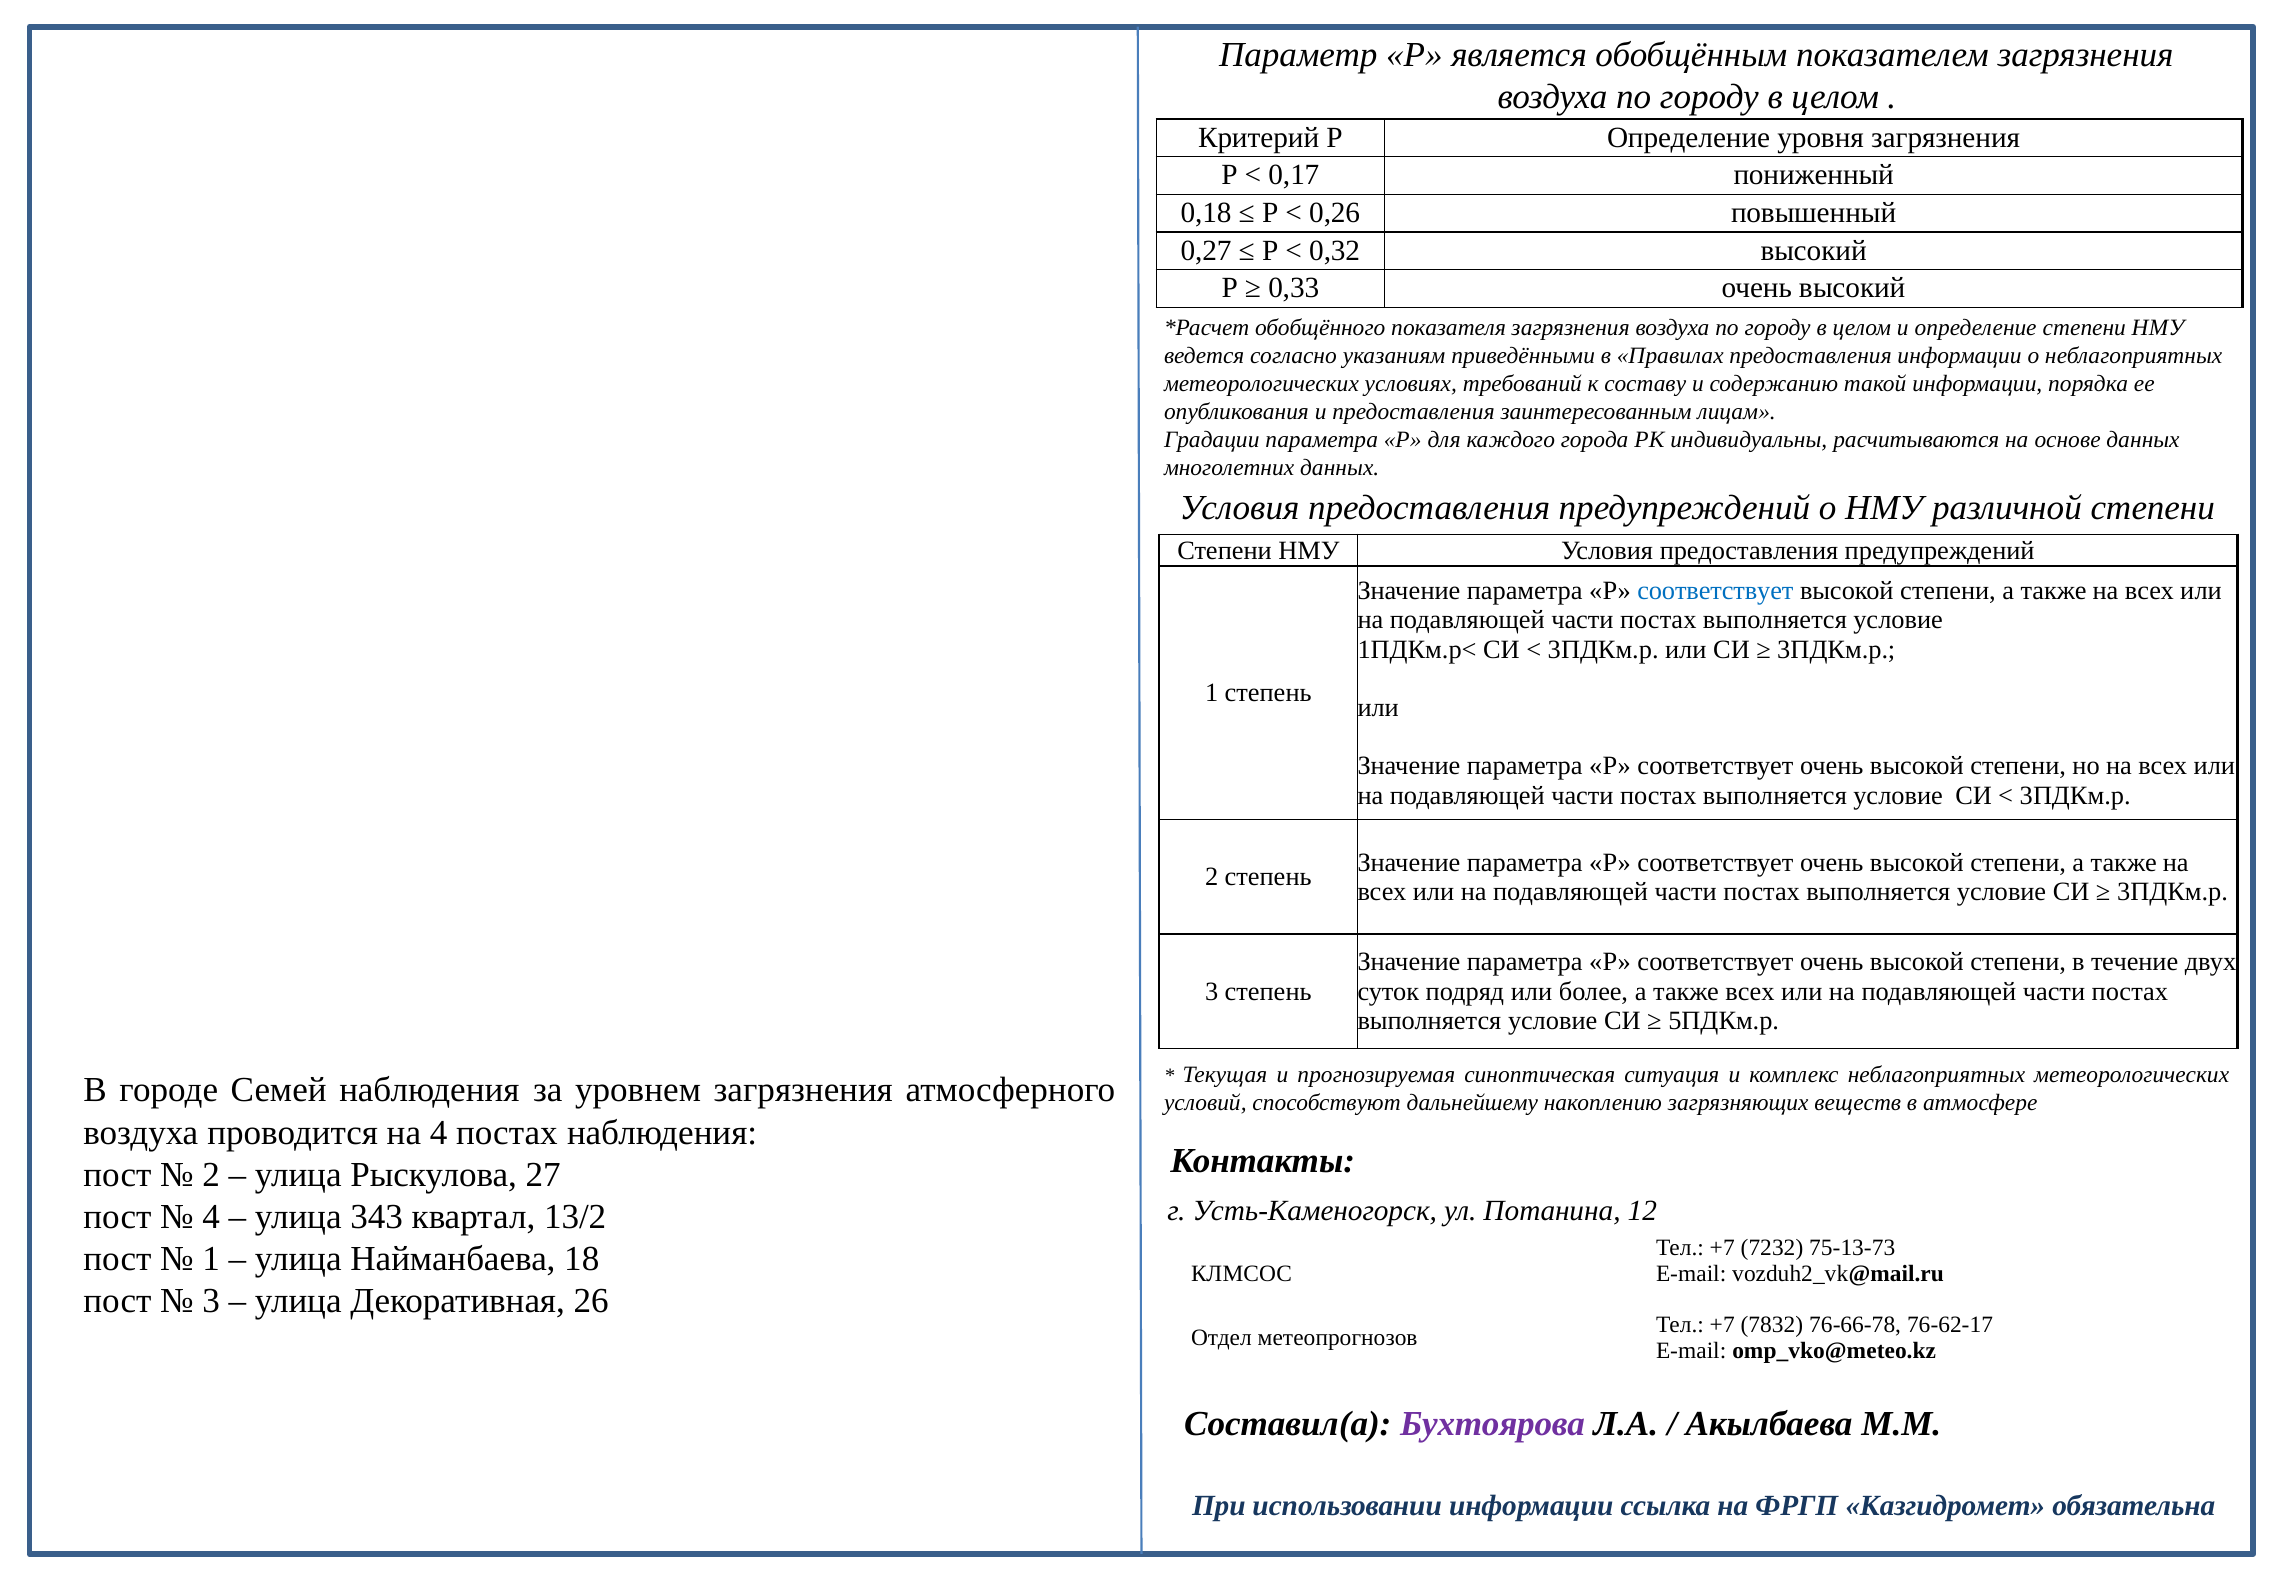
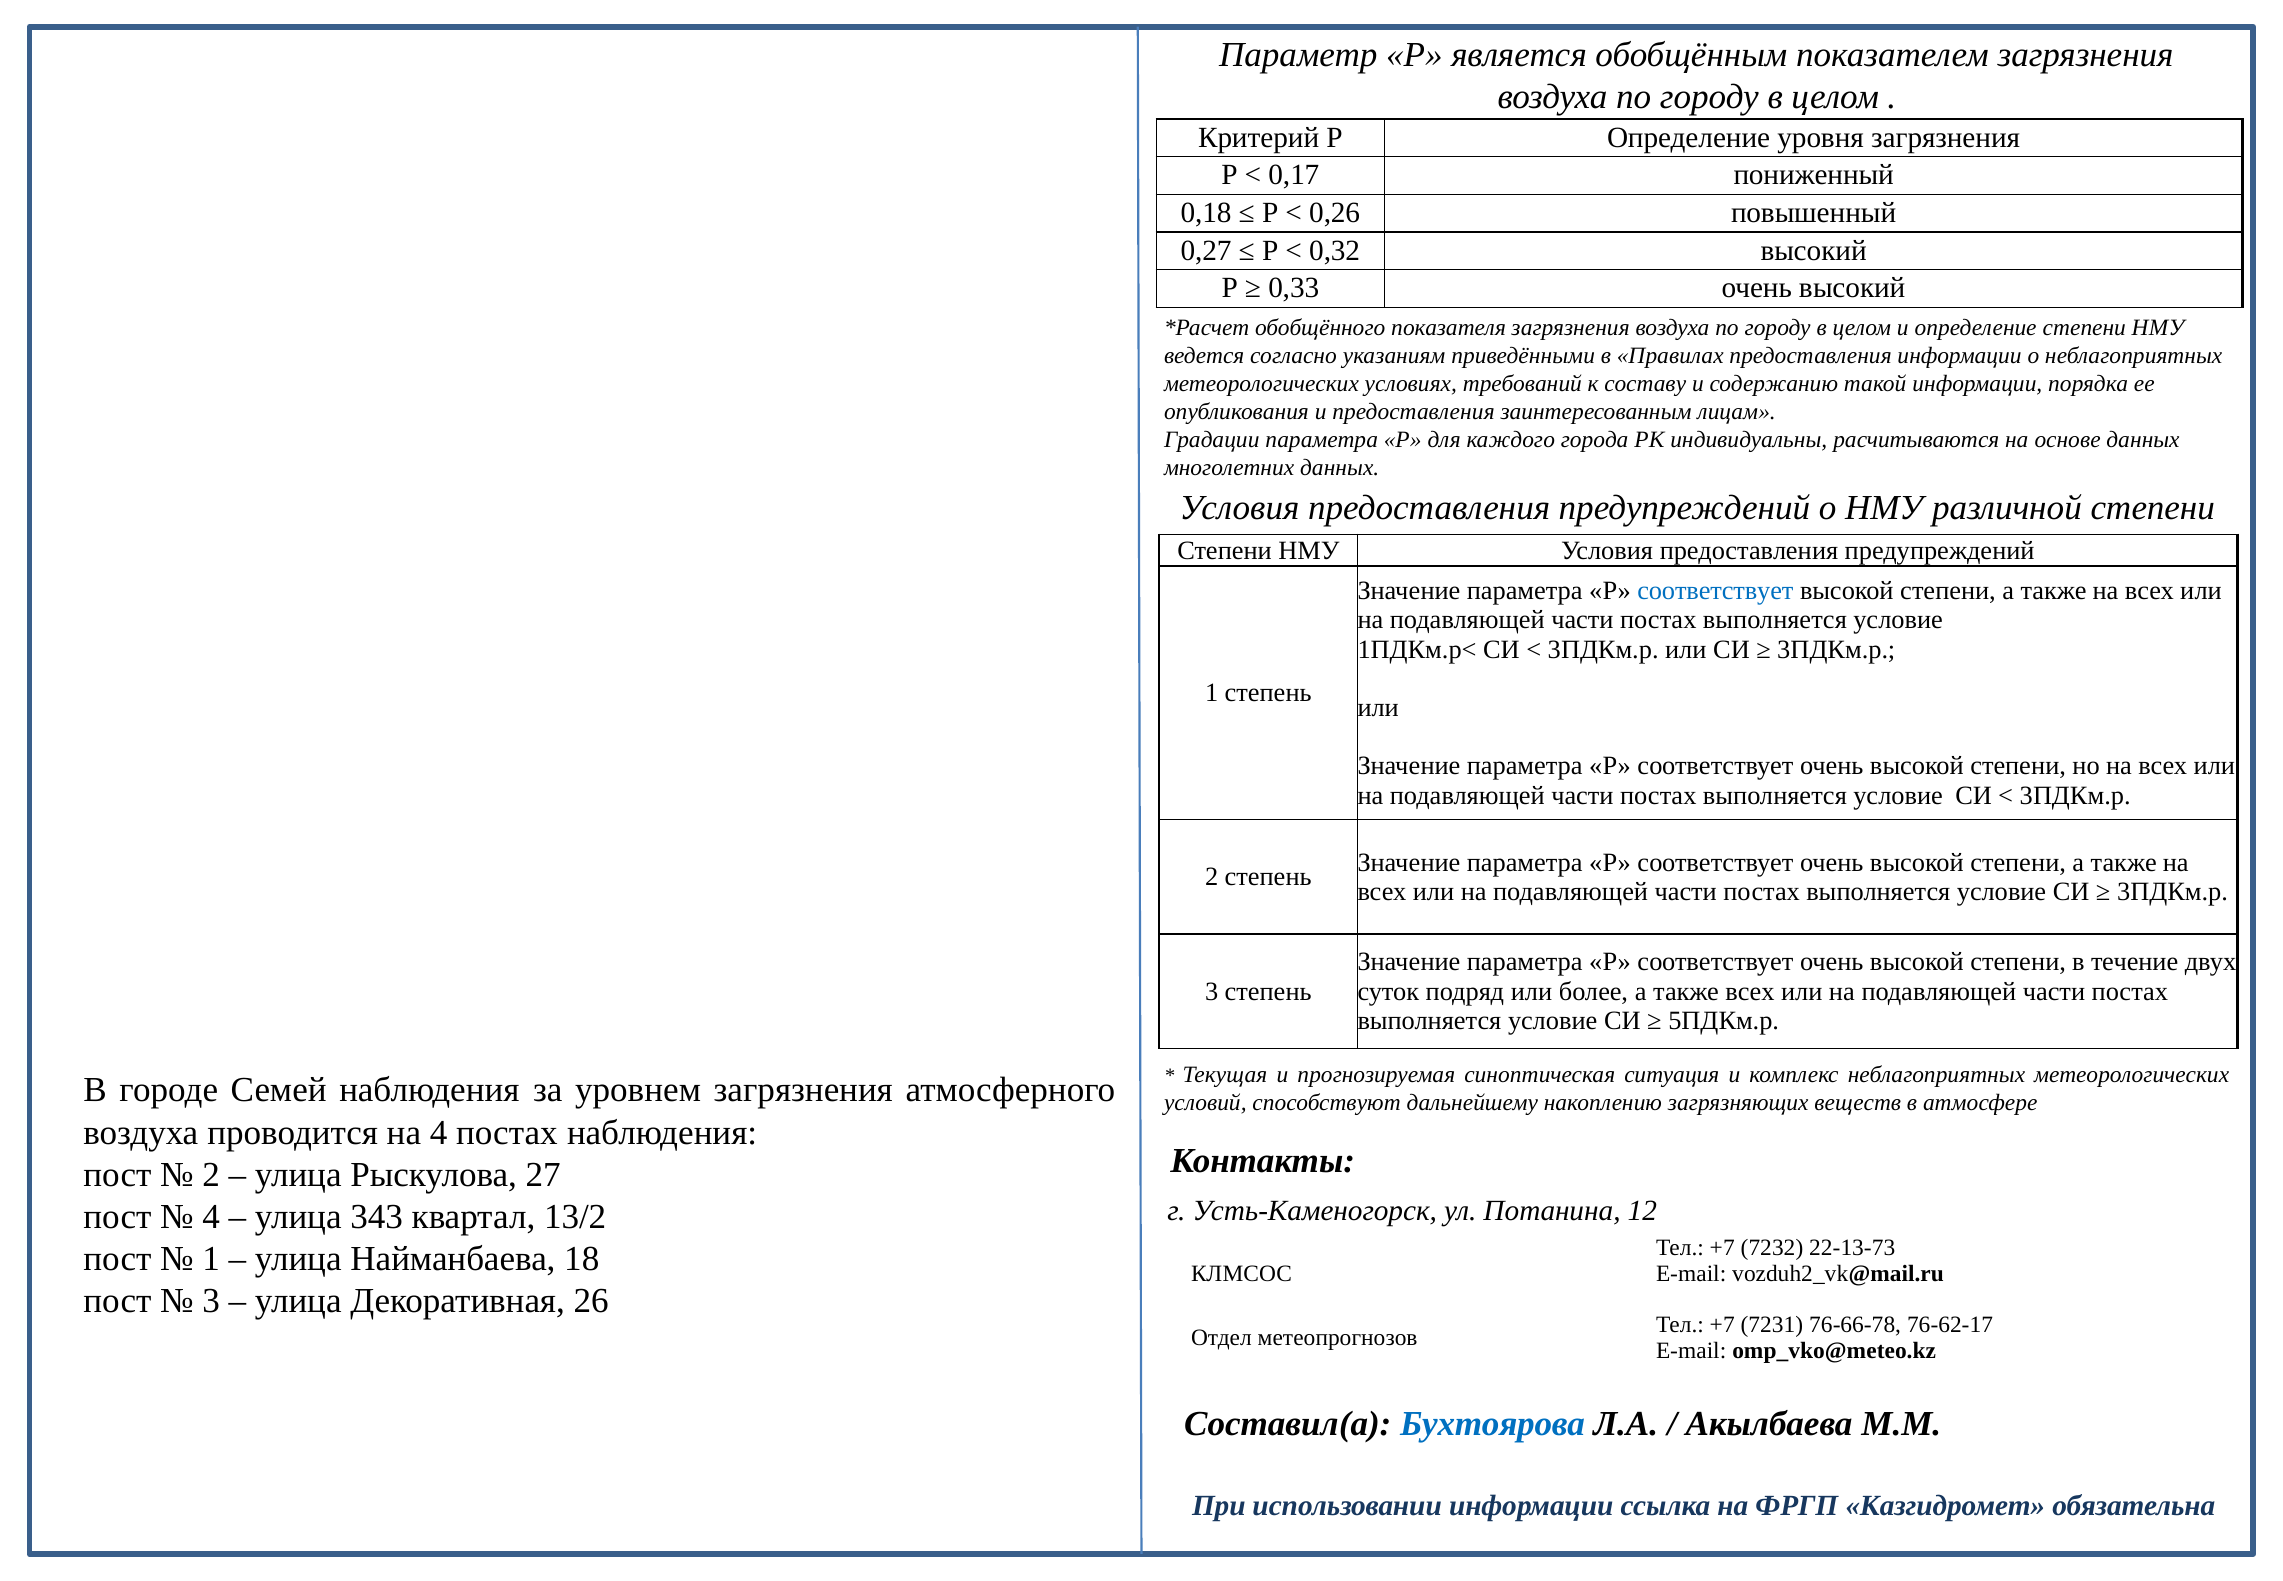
75-13-73: 75-13-73 -> 22-13-73 (1852, 1247)
7832: 7832 -> 7231 (1772, 1324)
Бухтоярова colour: purple -> blue (1492, 1424)
